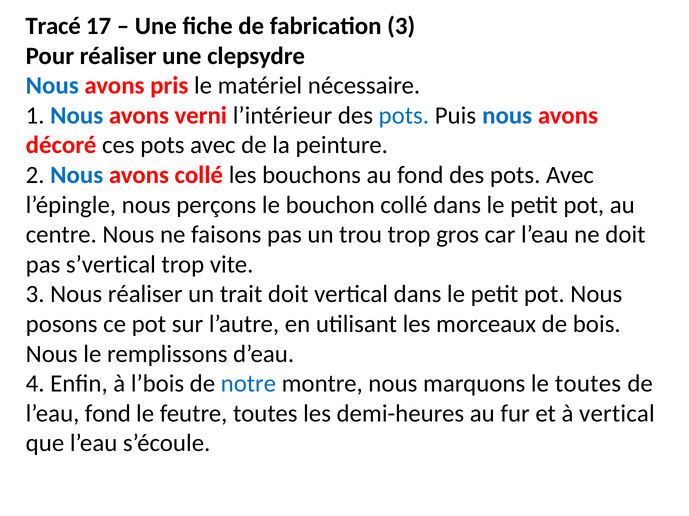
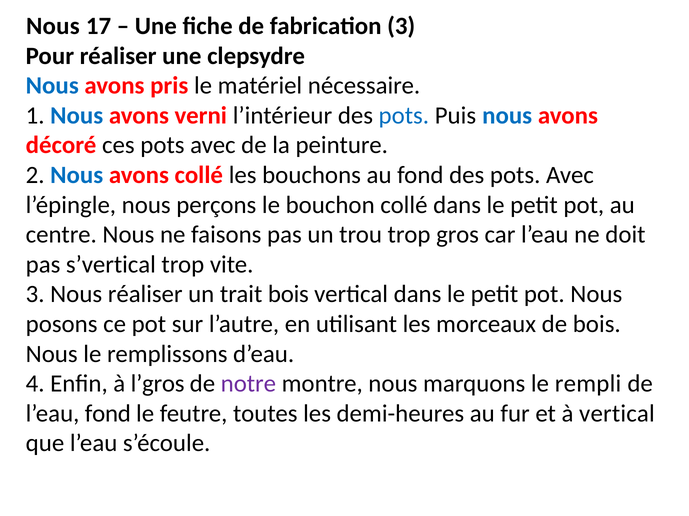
Tracé: Tracé -> Nous (53, 26)
trait doit: doit -> bois (288, 295)
l’bois: l’bois -> l’gros (158, 384)
notre colour: blue -> purple (248, 384)
le toutes: toutes -> rempli (588, 384)
